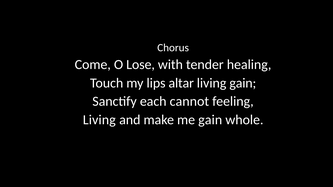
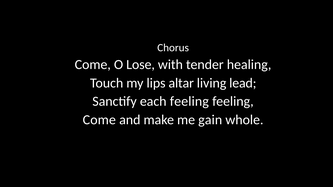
living gain: gain -> lead (243, 83)
each cannot: cannot -> feeling (189, 102)
Living: Living -> Come (99, 120)
